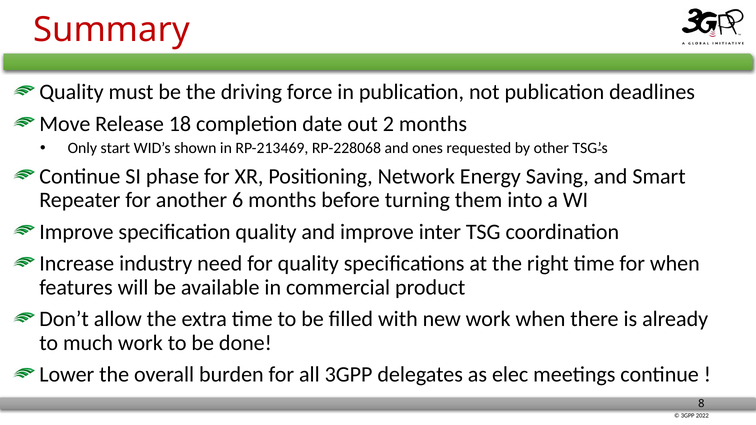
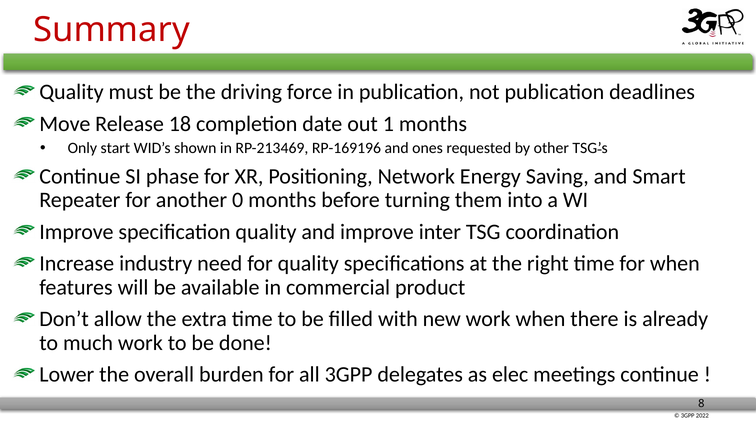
2: 2 -> 1 (388, 124)
RP-228068: RP-228068 -> RP-169196 (346, 148)
6: 6 -> 0 (238, 200)
